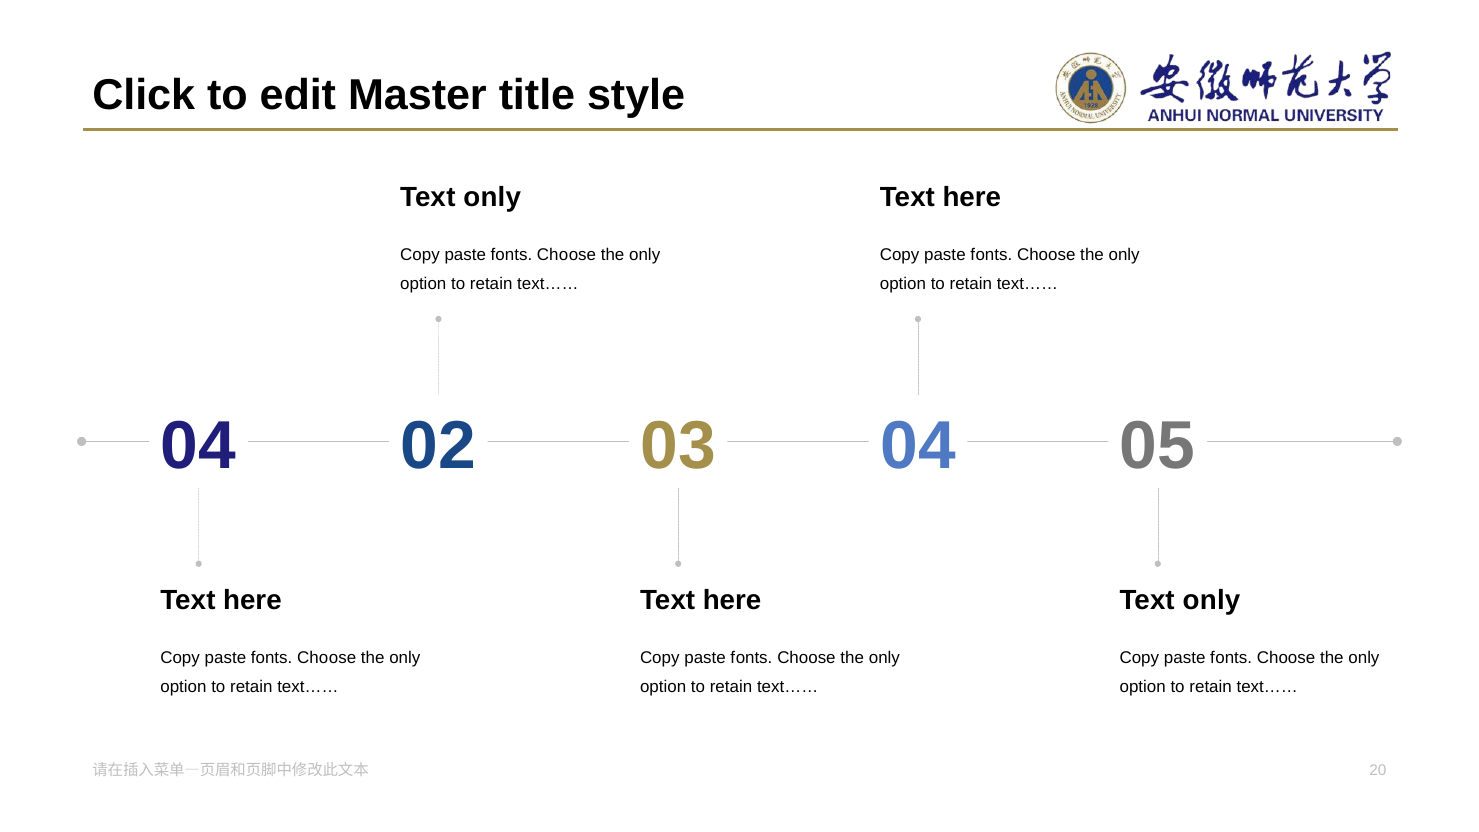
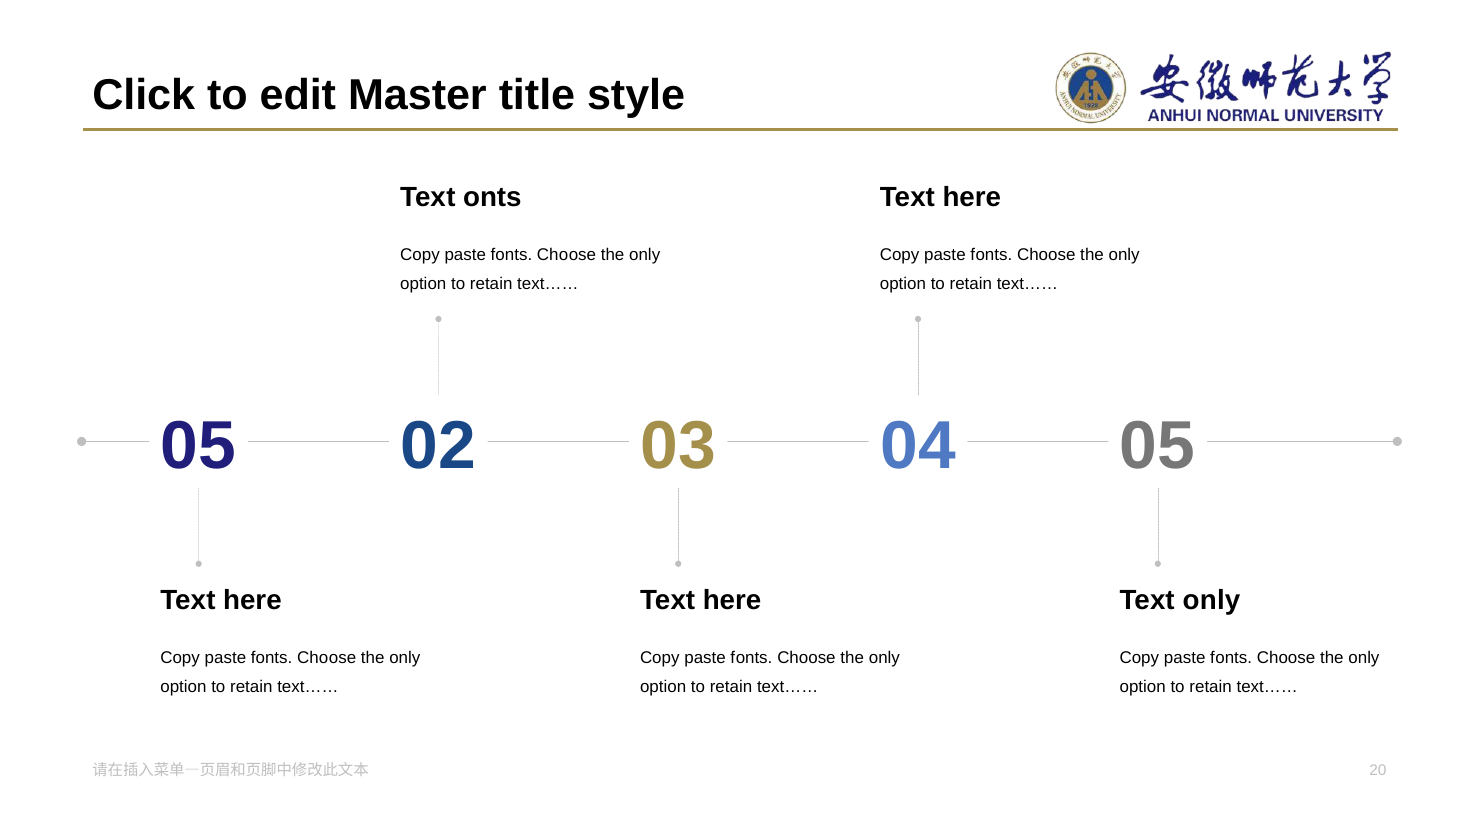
t only: only -> onts (492, 198)
4: 4 -> 5 (218, 446)
